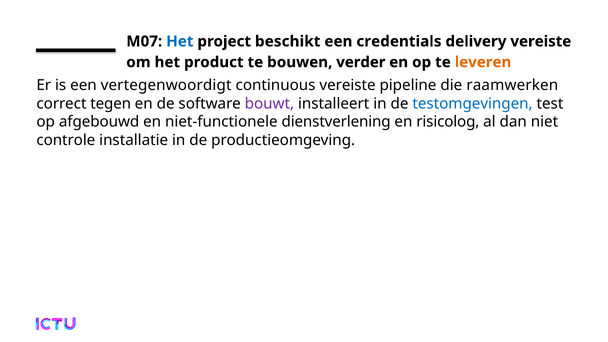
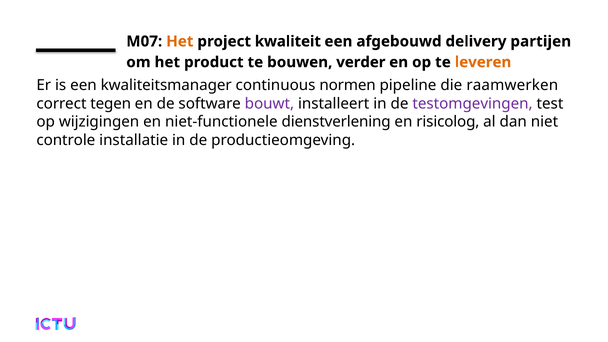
Het colour: blue -> orange (180, 41)
beschikt: beschikt -> kwaliteit (288, 41)
credentials: credentials -> afgebouwd (399, 41)
delivery vereiste: vereiste -> partijen (541, 41)
vertegenwoordigt: vertegenwoordigt -> kwaliteitsmanager (166, 85)
continuous vereiste: vereiste -> normen (348, 85)
testomgevingen colour: blue -> purple (473, 104)
afgebouwd: afgebouwd -> wijzigingen (99, 122)
